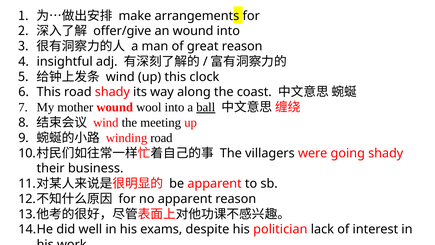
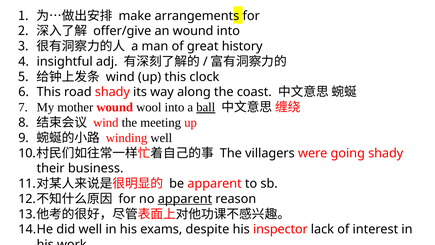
great reason: reason -> history (242, 46)
winding road: road -> well (161, 138)
apparent underline: none -> present (185, 199)
politician: politician -> inspector (280, 229)
